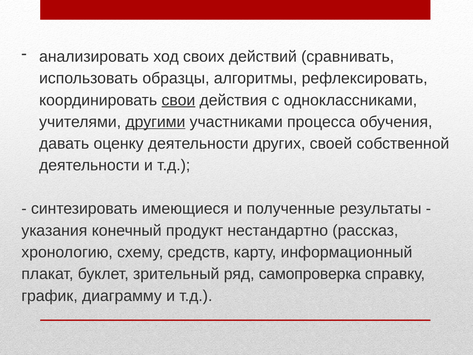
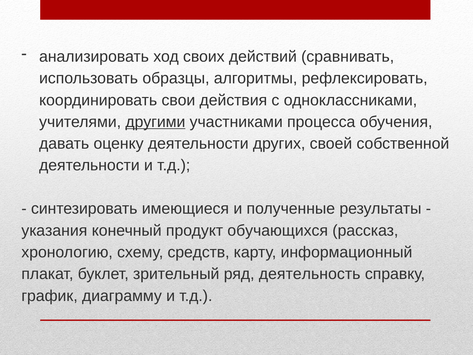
свои underline: present -> none (178, 100)
нестандартно: нестандартно -> обучающихся (278, 230)
самопроверка: самопроверка -> деятельность (310, 274)
